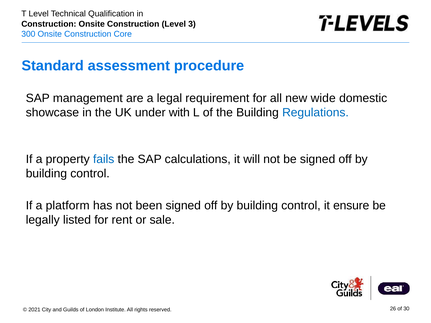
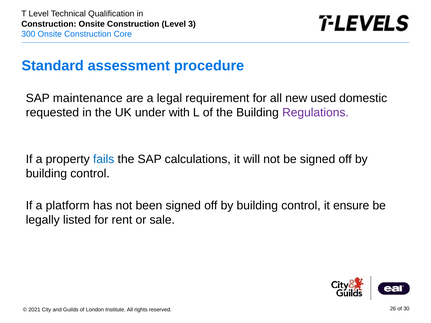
management: management -> maintenance (88, 98)
wide: wide -> used (323, 98)
showcase: showcase -> requested (52, 113)
Regulations colour: blue -> purple (315, 113)
